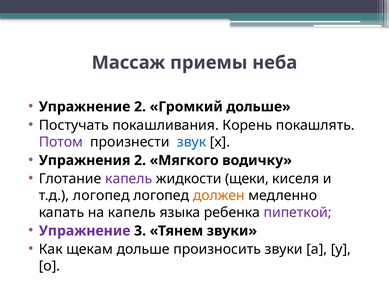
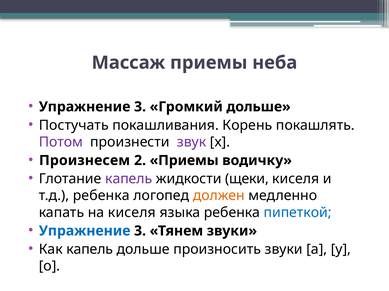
2: 2 -> 3 (140, 107)
звук colour: blue -> purple (192, 142)
Упражнения: Упражнения -> Произнесем (85, 161)
2 Мягкого: Мягкого -> Приемы (184, 161)
т.д логопед: логопед -> ребенка (101, 196)
на капель: капель -> киселя (132, 213)
пипеткой colour: purple -> blue (298, 213)
Упражнение colour: purple -> blue (85, 231)
Как щекам: щекам -> капель (90, 250)
